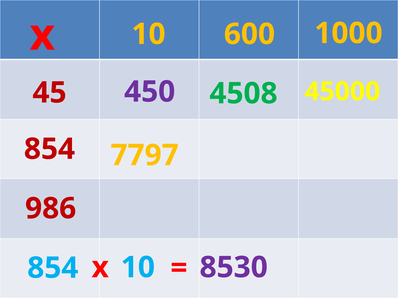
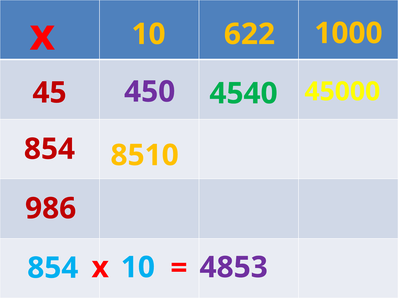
600: 600 -> 622 (249, 34)
4508: 4508 -> 4540 (243, 94)
7797: 7797 -> 8510 (145, 156)
8530: 8530 -> 4853 (234, 268)
